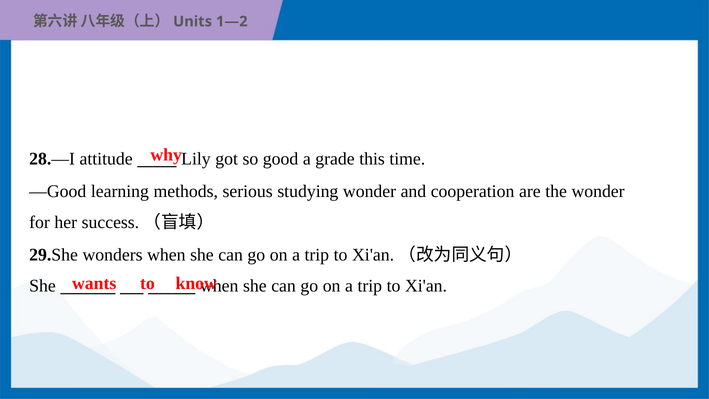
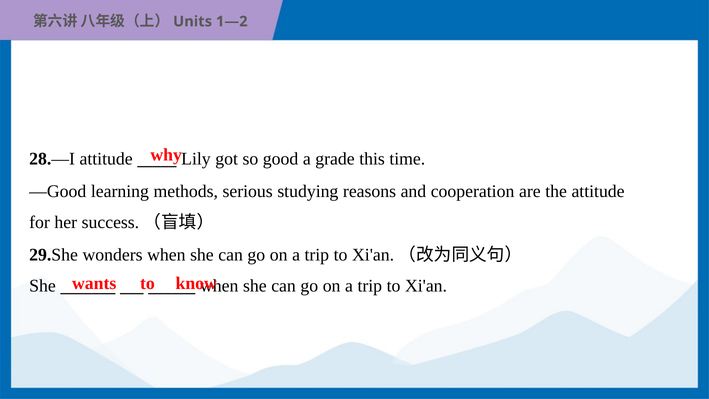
studying wonder: wonder -> reasons (370, 191)
the wonder: wonder -> attitude (598, 191)
